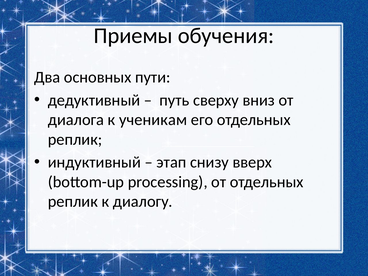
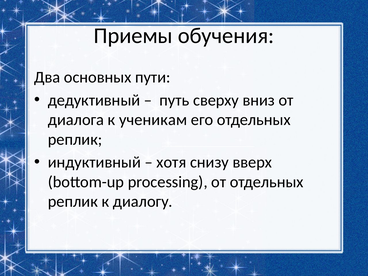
этап: этап -> хотя (171, 162)
